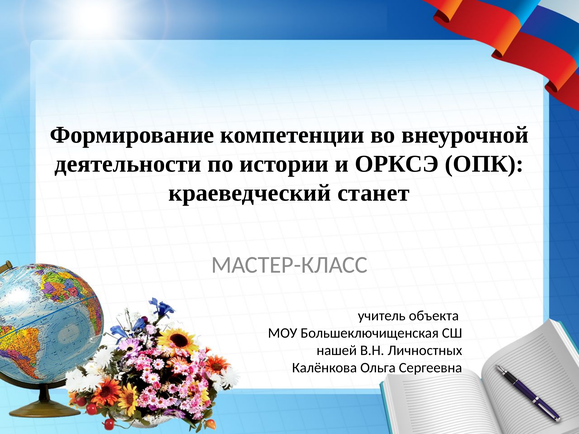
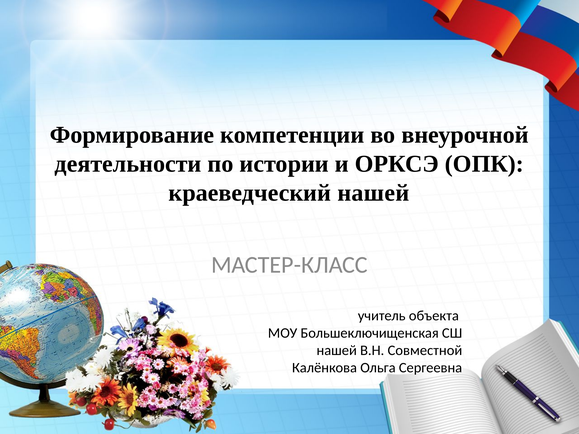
краеведческий станет: станет -> нашей (373, 193)
Личностных: Личностных -> Совместной (425, 351)
